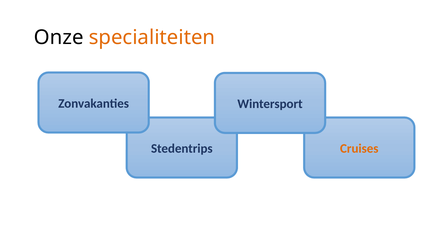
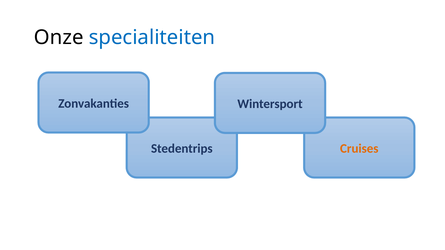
specialiteiten colour: orange -> blue (152, 37)
